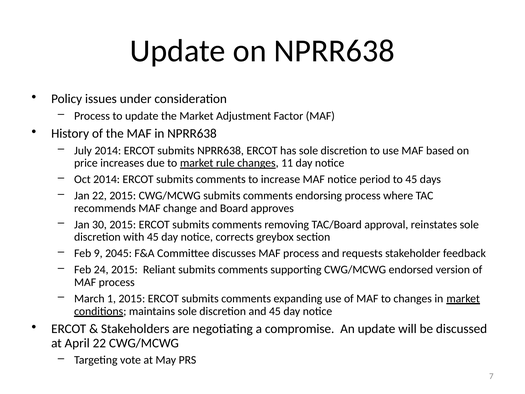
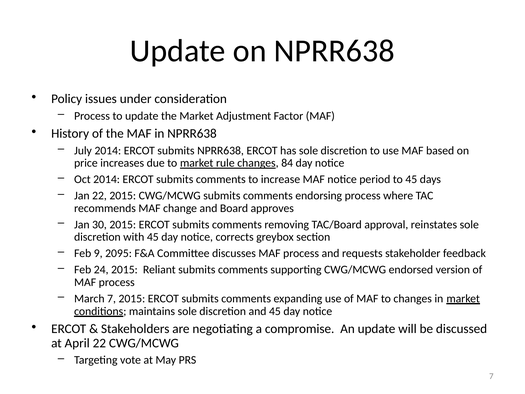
11: 11 -> 84 (287, 163)
2045: 2045 -> 2095 (119, 253)
March 1: 1 -> 7 (112, 298)
